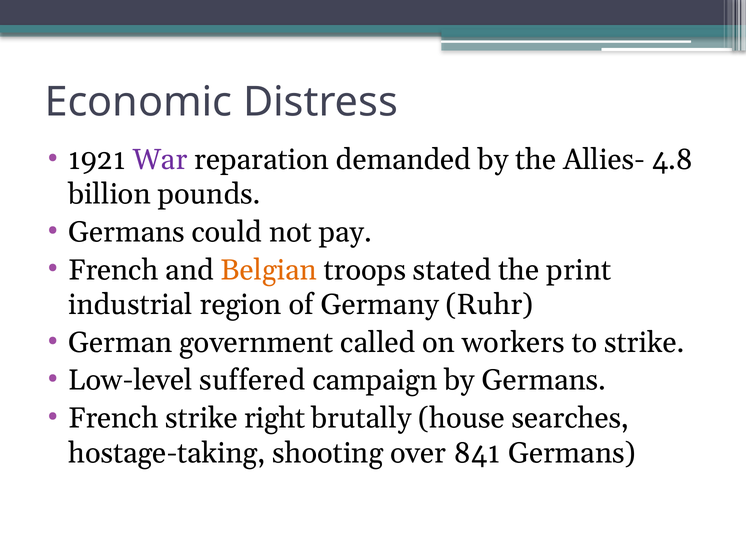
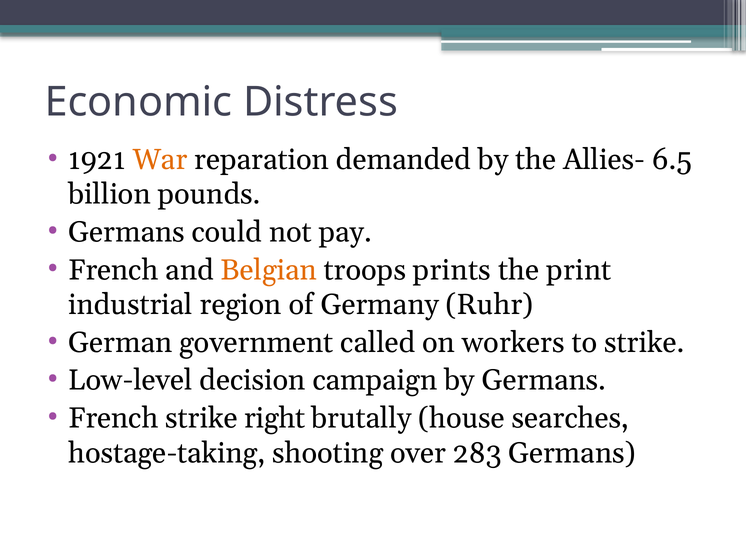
War colour: purple -> orange (160, 160)
4.8: 4.8 -> 6.5 (672, 160)
stated: stated -> prints (452, 270)
suffered: suffered -> decision (252, 381)
841: 841 -> 283 (477, 453)
